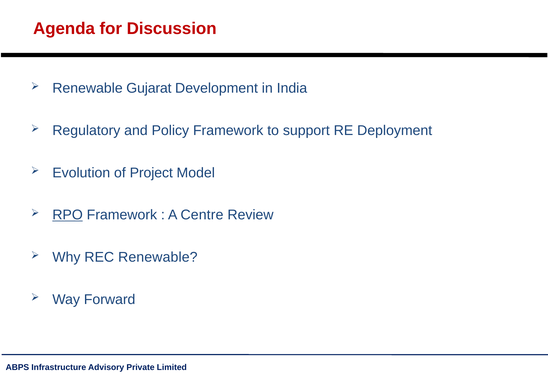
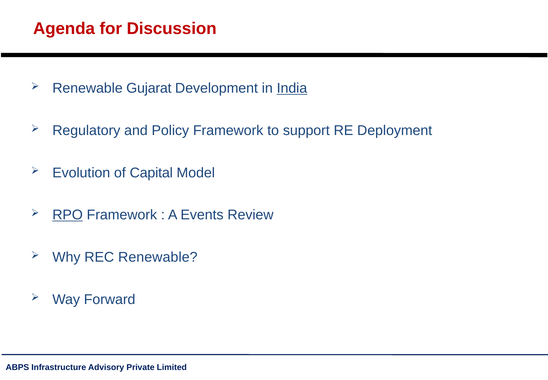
India underline: none -> present (292, 88)
Project: Project -> Capital (151, 172)
Centre: Centre -> Events (202, 215)
